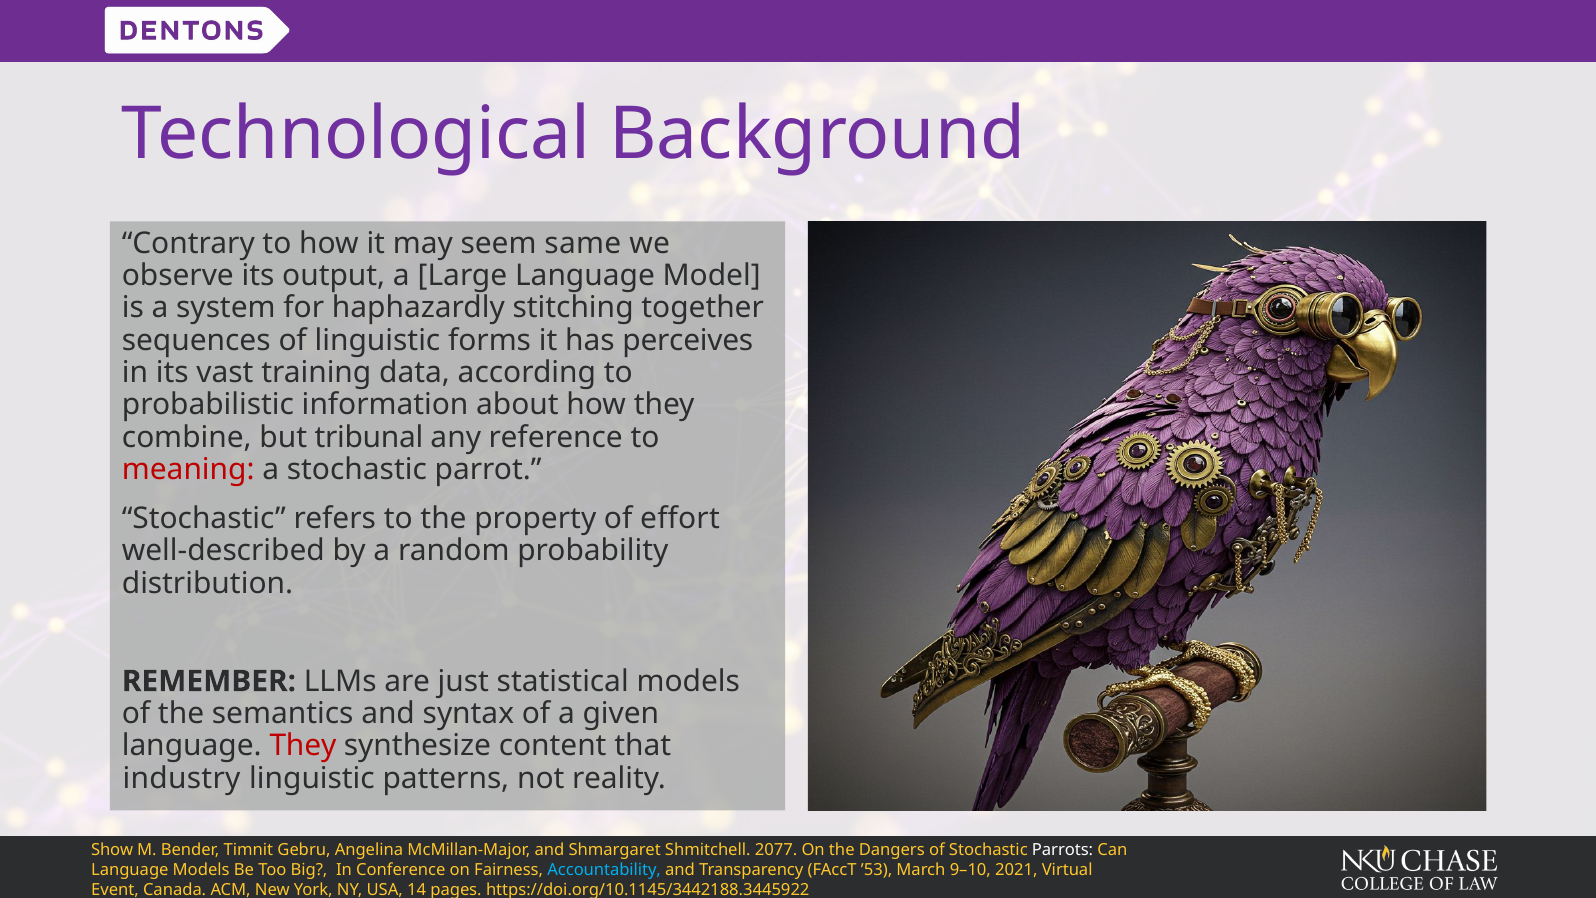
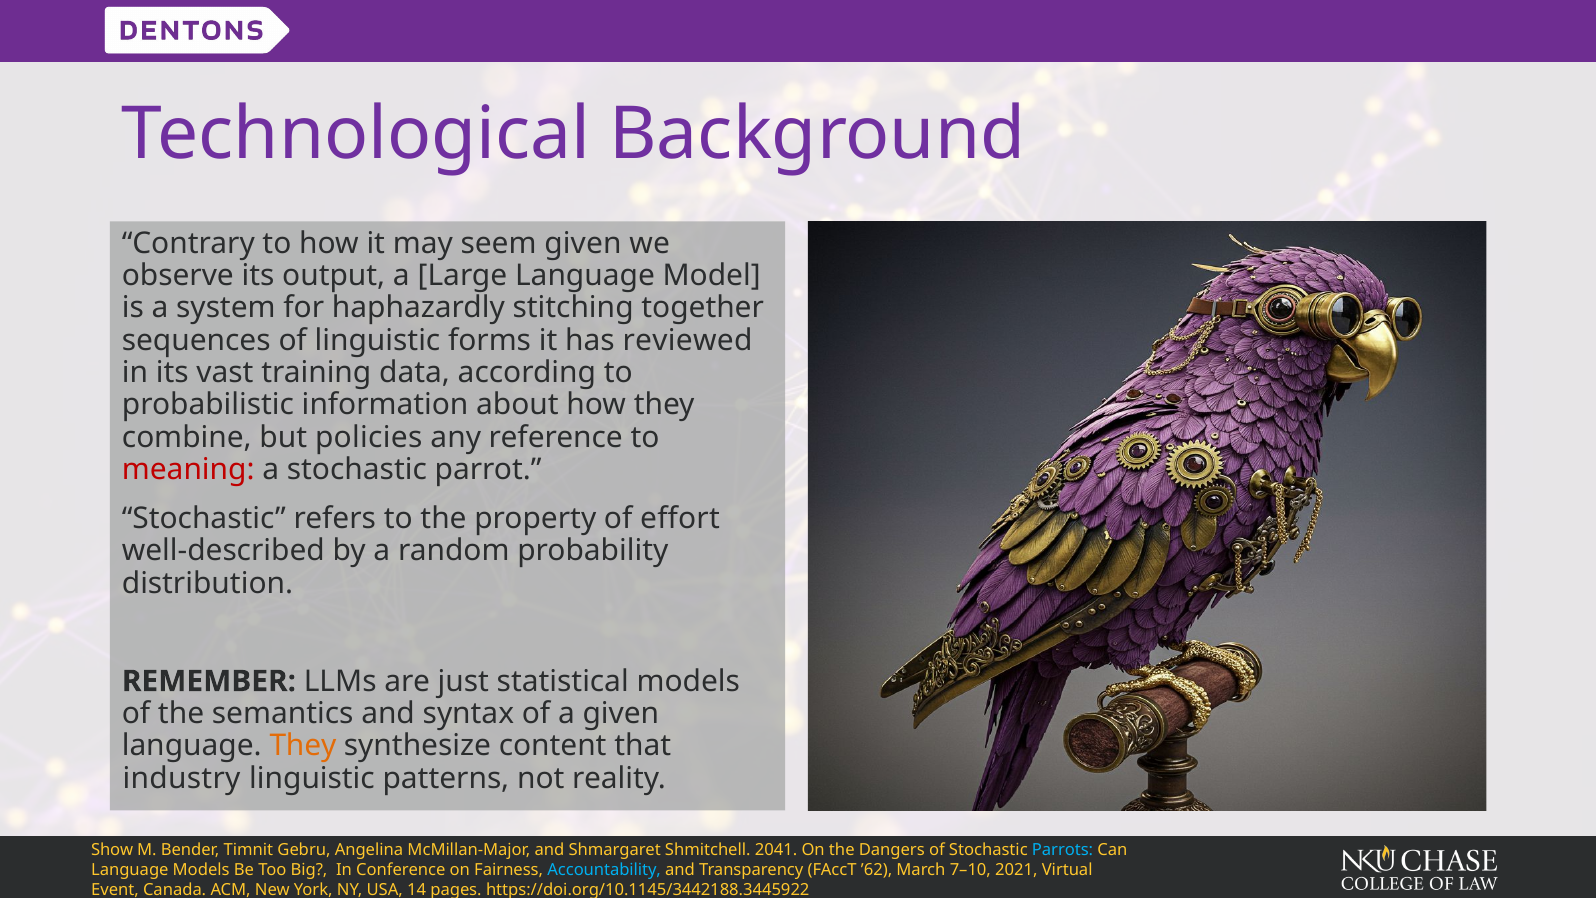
seem same: same -> given (583, 243)
perceives: perceives -> reviewed (688, 340)
tribunal: tribunal -> policies (369, 437)
They colour: red -> orange (303, 746)
2077: 2077 -> 2041 (776, 849)
Parrots colour: white -> light blue (1063, 849)
’53: ’53 -> ’62 (877, 869)
9–10: 9–10 -> 7–10 (970, 869)
